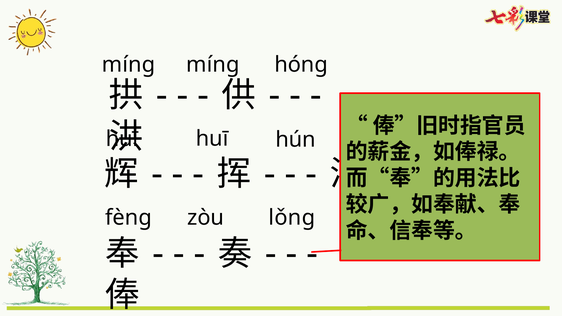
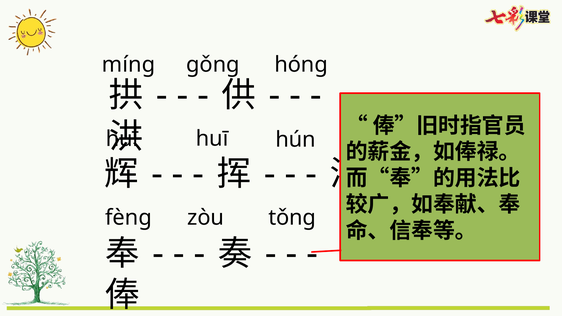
míng: míng -> gǒng (213, 65)
lǒng: lǒng -> tǒng (292, 218)
